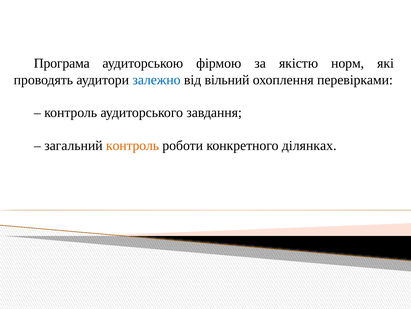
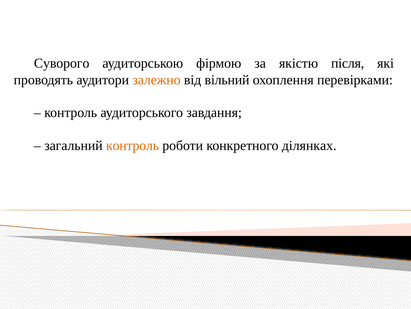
Програма: Програма -> Суворого (62, 63)
норм: норм -> після (348, 63)
залежно colour: blue -> orange (156, 80)
